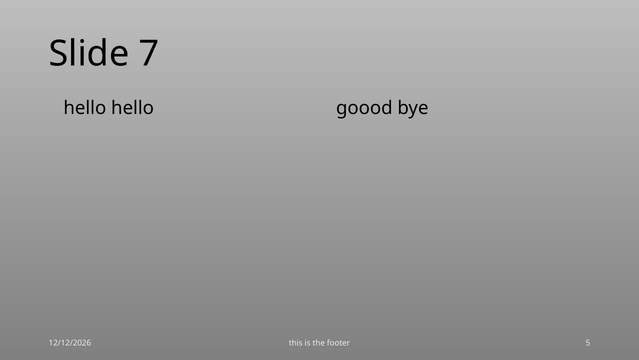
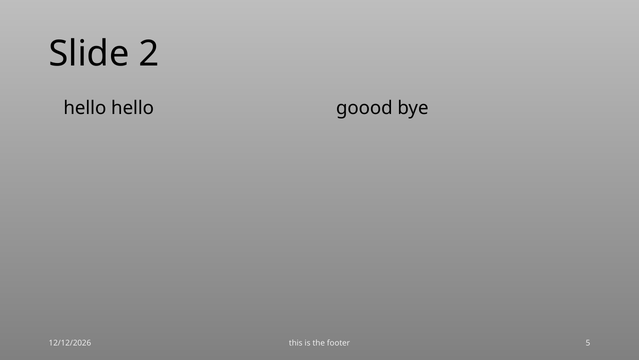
7: 7 -> 2 (149, 54)
